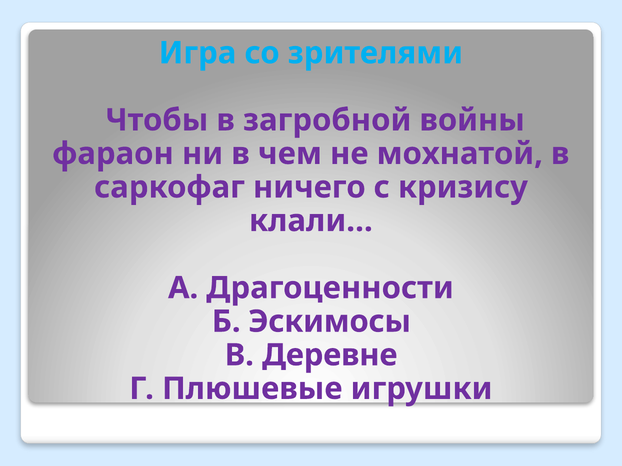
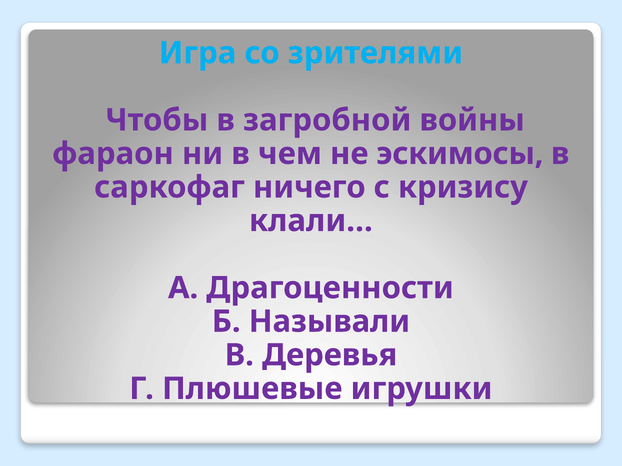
мохнатой: мохнатой -> эскимосы (460, 154)
Эскимосы: Эскимосы -> Называли (329, 322)
Деревне: Деревне -> Деревья (330, 355)
